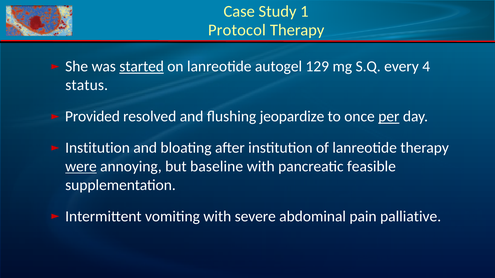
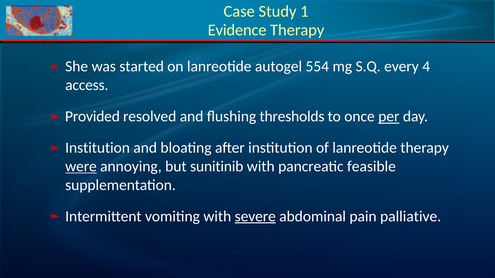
Protocol: Protocol -> Evidence (237, 30)
started underline: present -> none (142, 67)
129: 129 -> 554 (317, 67)
status: status -> access (87, 85)
jeopardize: jeopardize -> thresholds (292, 117)
baseline: baseline -> sunitinib (217, 167)
severe underline: none -> present (255, 217)
